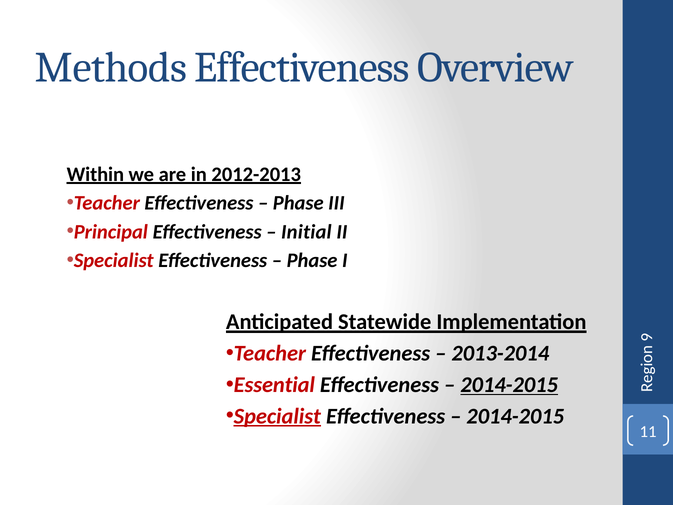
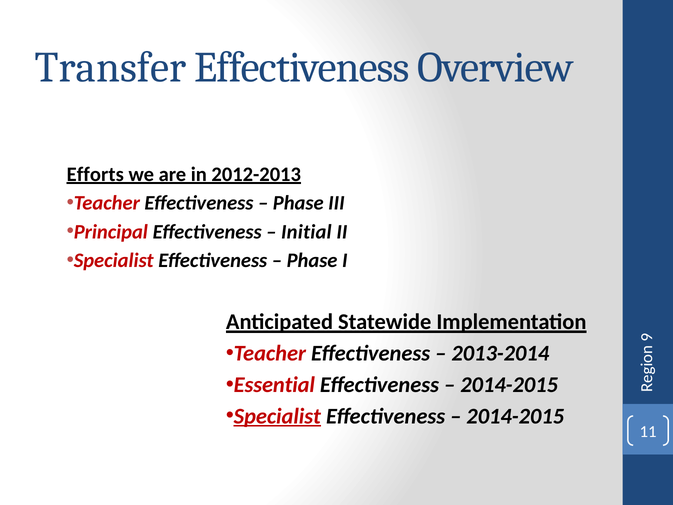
Methods: Methods -> Transfer (111, 67)
Within: Within -> Efforts (95, 174)
2014-2015 underline: present -> none (509, 385)
